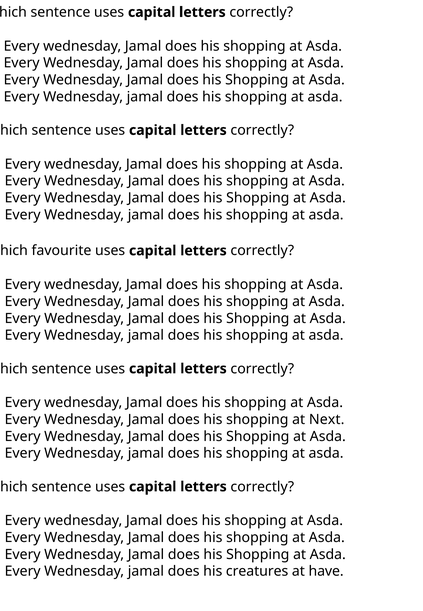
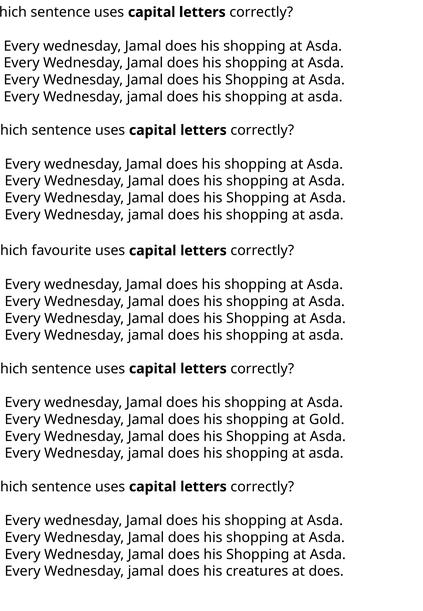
Next: Next -> Gold (327, 419)
at have: have -> does (326, 571)
